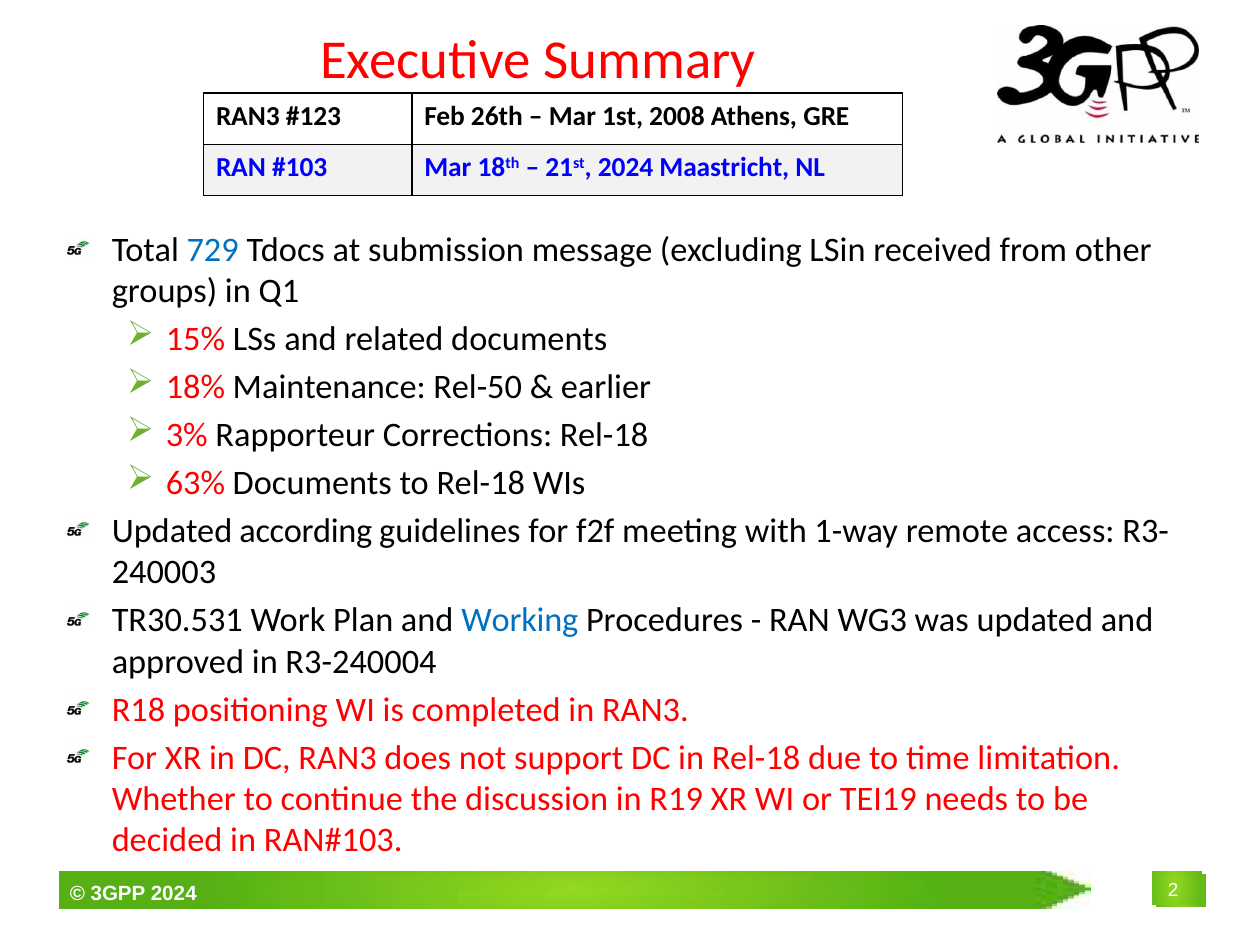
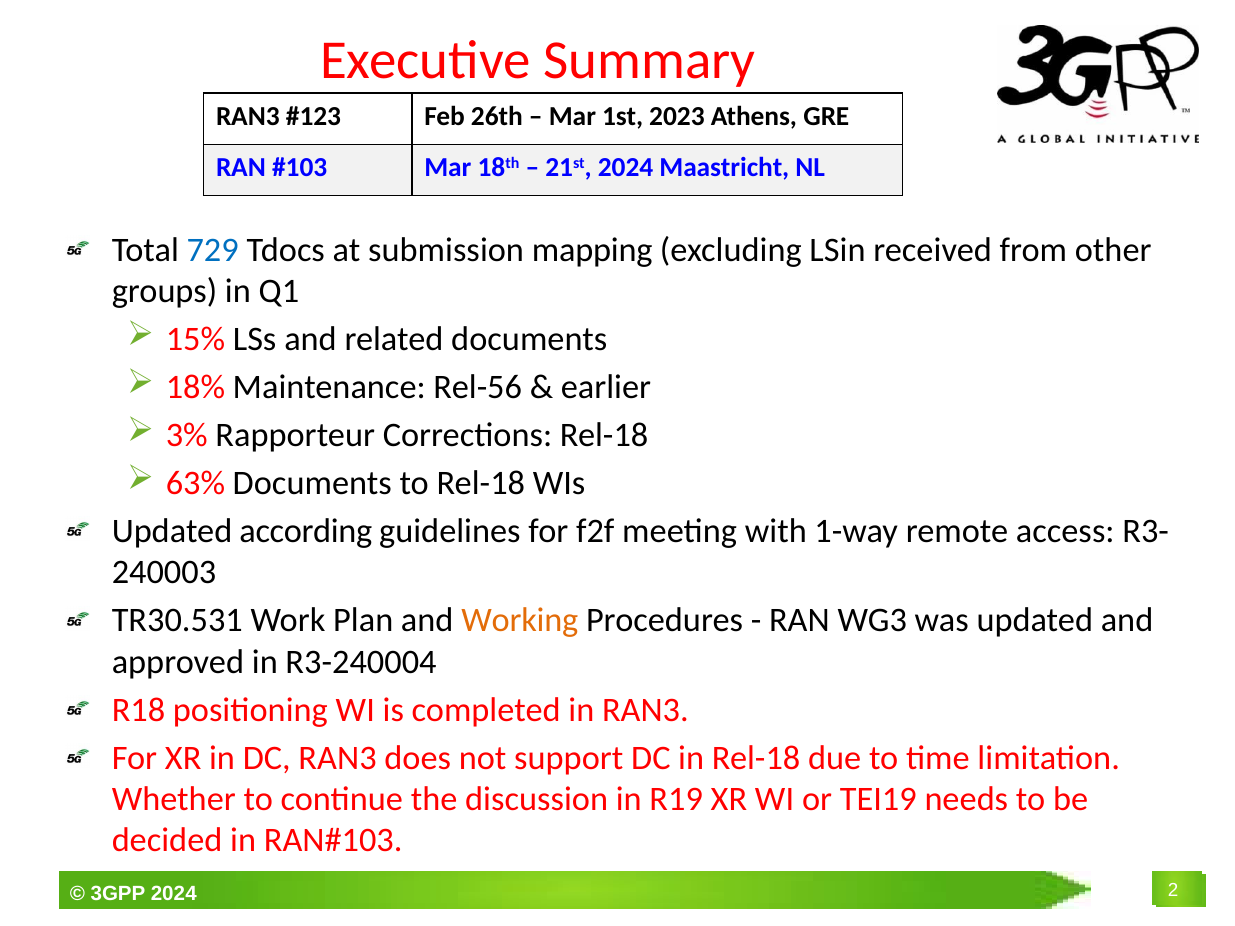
2008: 2008 -> 2023 (677, 116)
message: message -> mapping (592, 250)
Rel-50: Rel-50 -> Rel-56 (478, 387)
Working colour: blue -> orange (520, 621)
